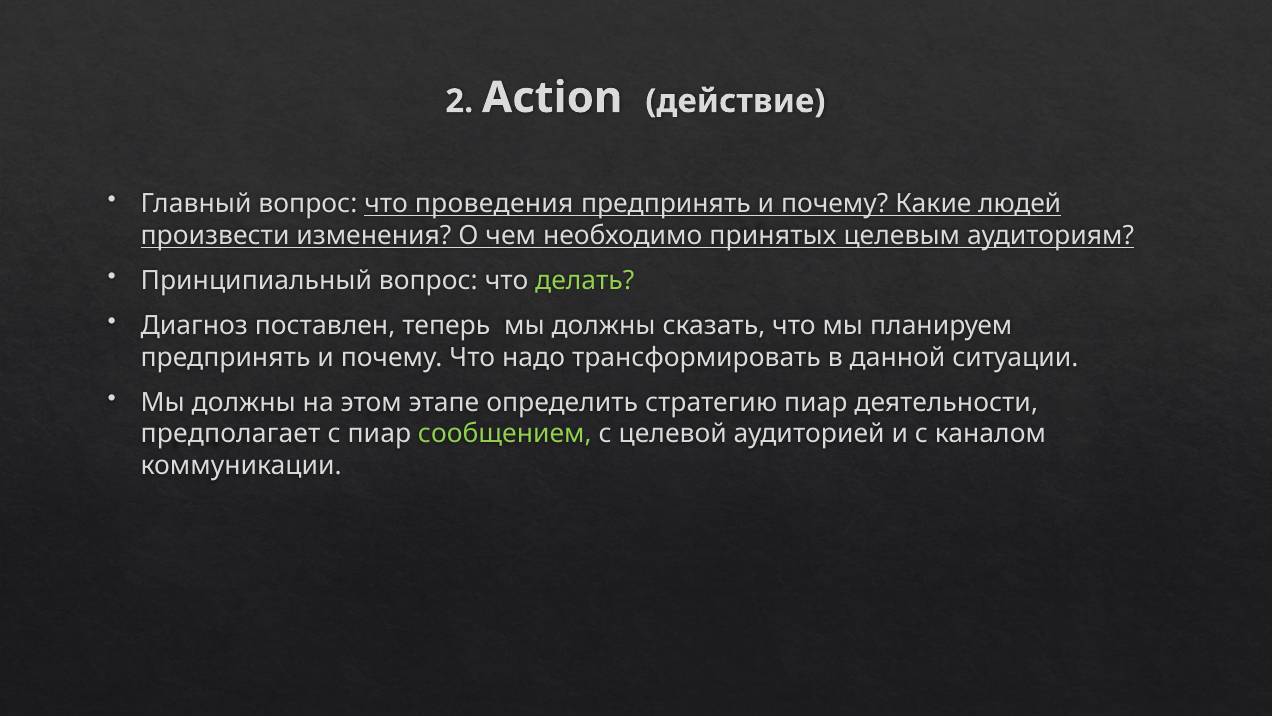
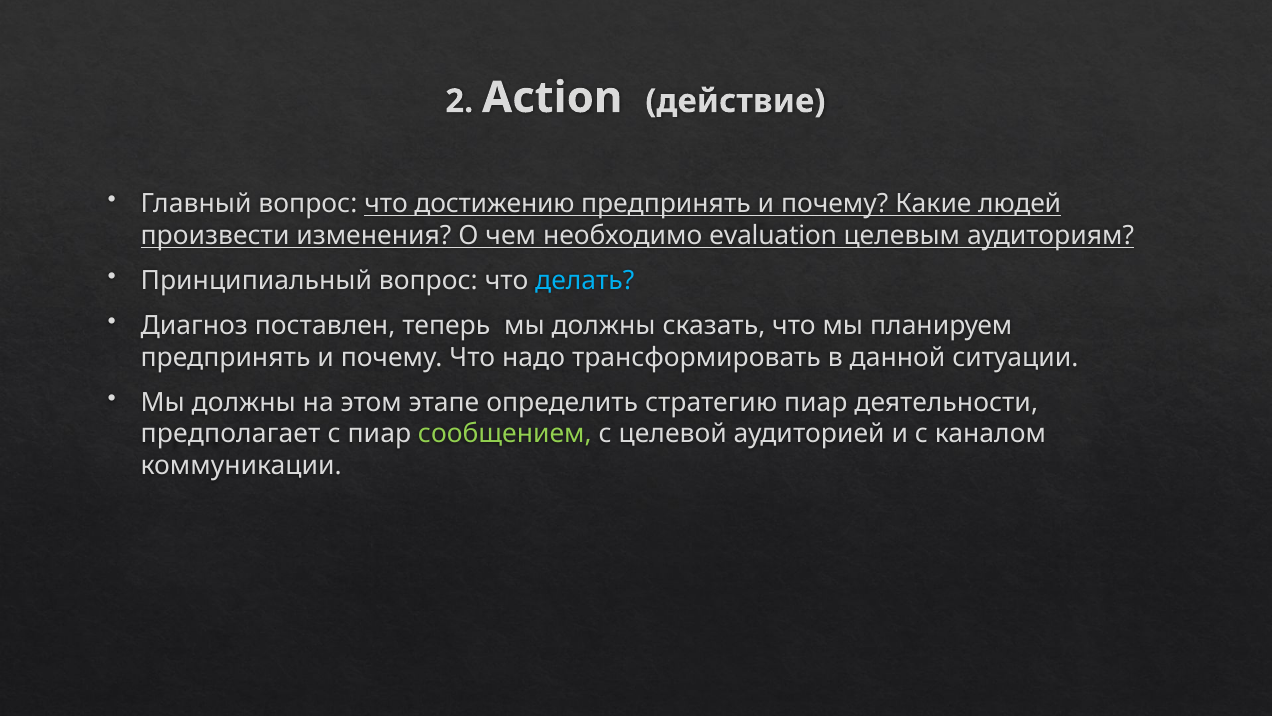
проведения: проведения -> достижению (494, 203)
принятых: принятых -> evaluation (773, 235)
делать colour: light green -> light blue (585, 280)
